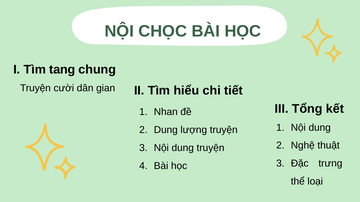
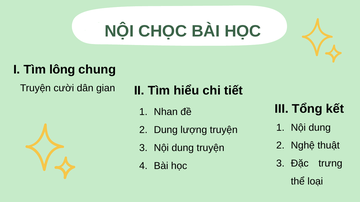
tang: tang -> lông (62, 70)
